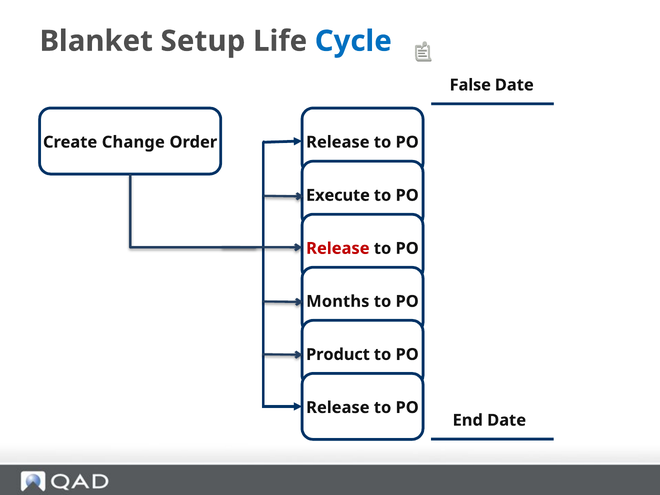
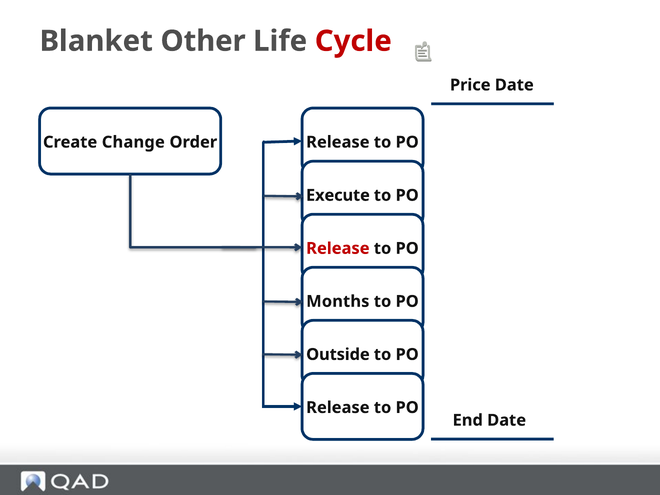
Setup: Setup -> Other (203, 41)
Cycle colour: blue -> red (353, 41)
False: False -> Price (470, 85)
Product: Product -> Outside (338, 354)
